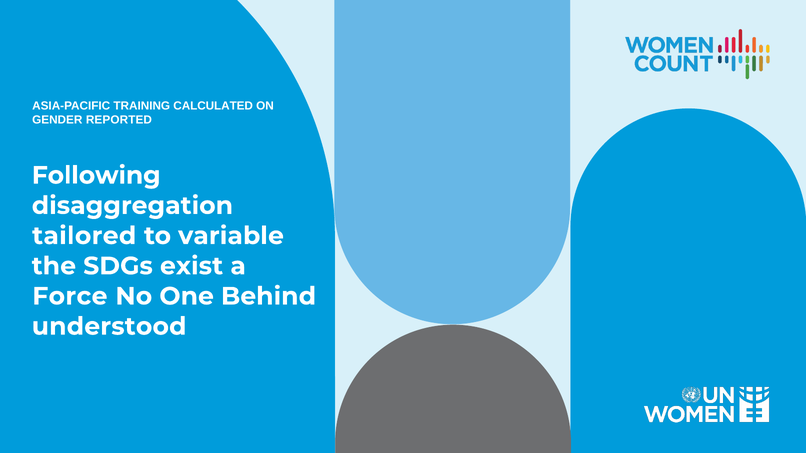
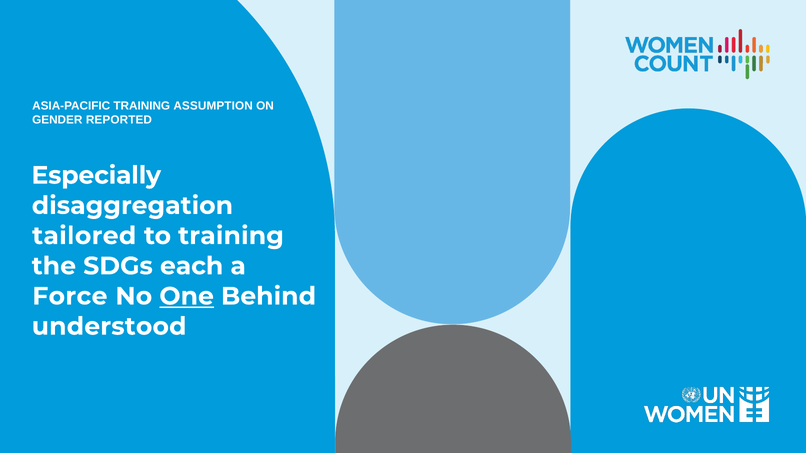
CALCULATED: CALCULATED -> ASSUMPTION (213, 106)
Following: Following -> Especially (96, 176)
to variable: variable -> training (231, 236)
exist: exist -> each (192, 266)
One underline: none -> present (187, 296)
